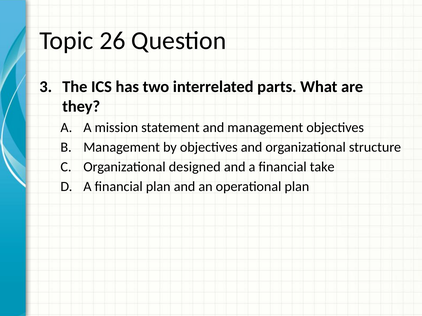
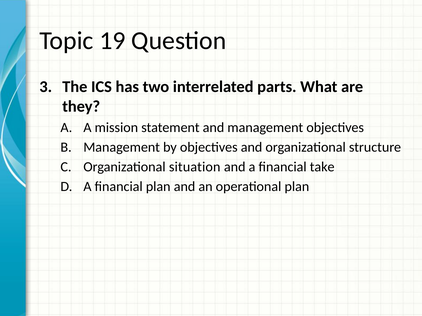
26: 26 -> 19 (112, 41)
designed: designed -> situation (195, 167)
